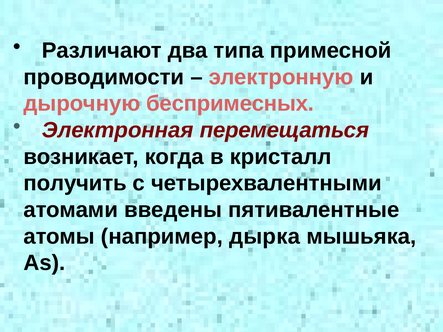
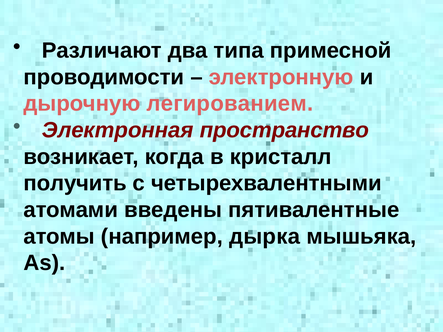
беспримесных: беспримесных -> легированием (230, 104)
перемещаться: перемещаться -> пространство (284, 130)
